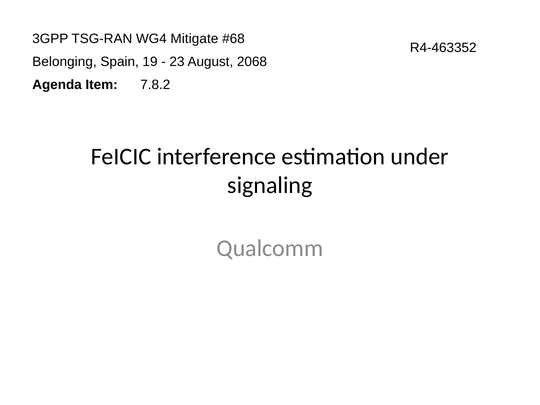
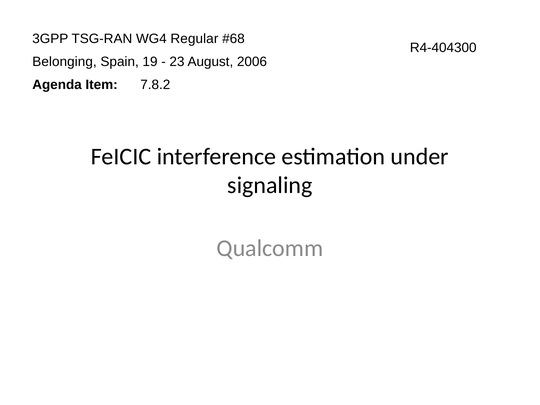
Mitigate: Mitigate -> Regular (194, 39)
R4-463352: R4-463352 -> R4-404300 (443, 48)
2068: 2068 -> 2006 (252, 62)
